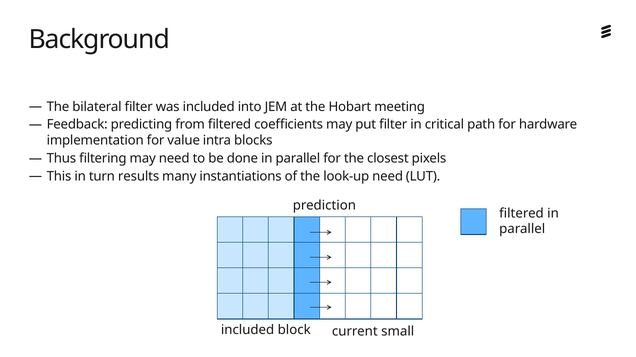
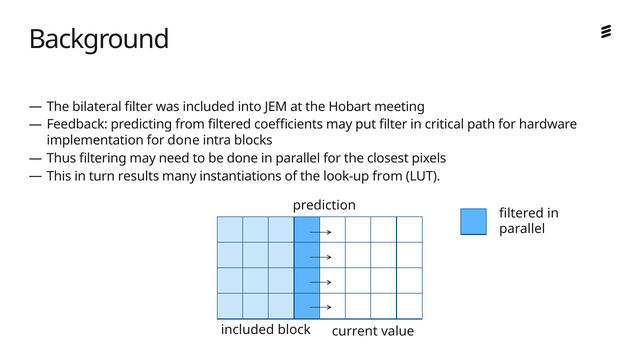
for value: value -> done (184, 141)
look-up need: need -> from (388, 177)
small: small -> value (398, 332)
